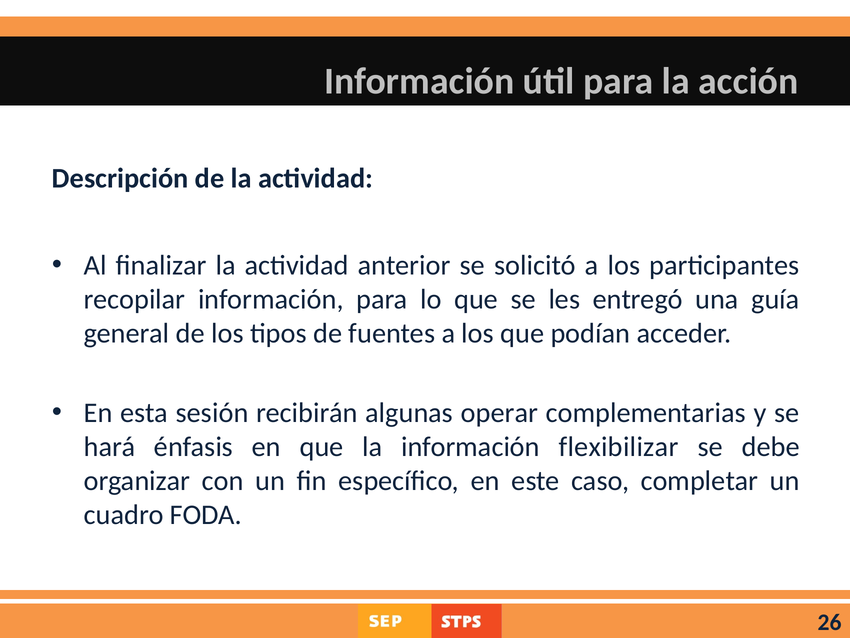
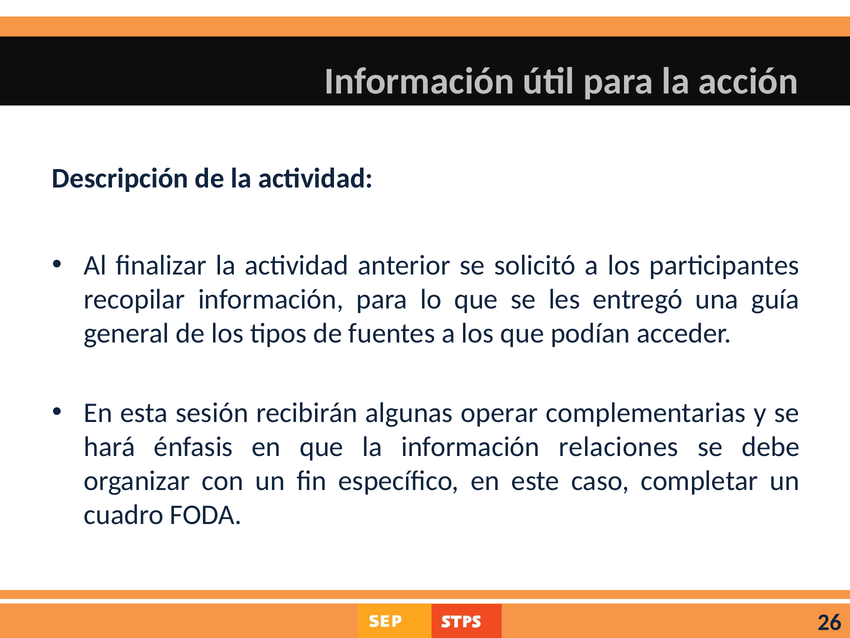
flexibilizar: flexibilizar -> relaciones (619, 447)
